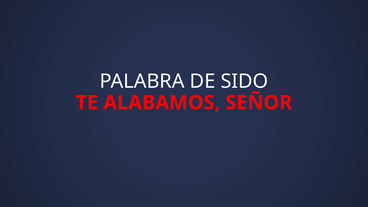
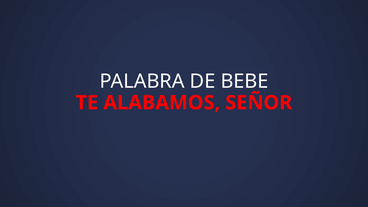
SIDO: SIDO -> BEBE (244, 81)
